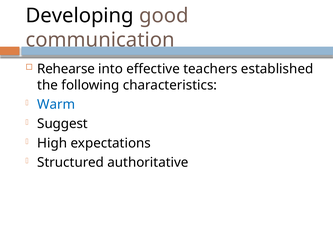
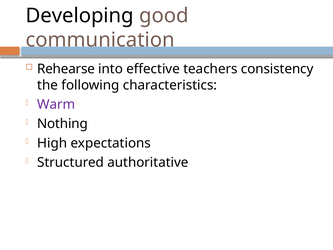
established: established -> consistency (277, 69)
Warm colour: blue -> purple (56, 104)
Suggest: Suggest -> Nothing (62, 124)
